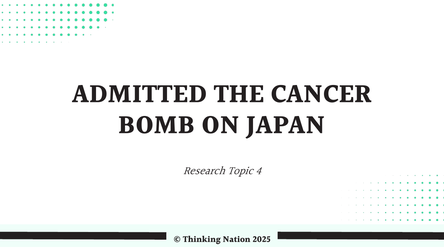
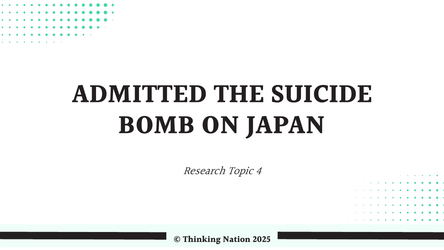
CANCER: CANCER -> SUICIDE (321, 95)
